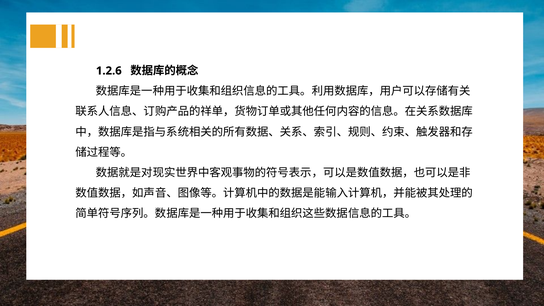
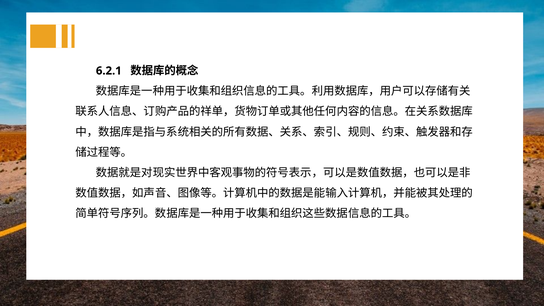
1.2.6: 1.2.6 -> 6.2.1 (109, 71)
